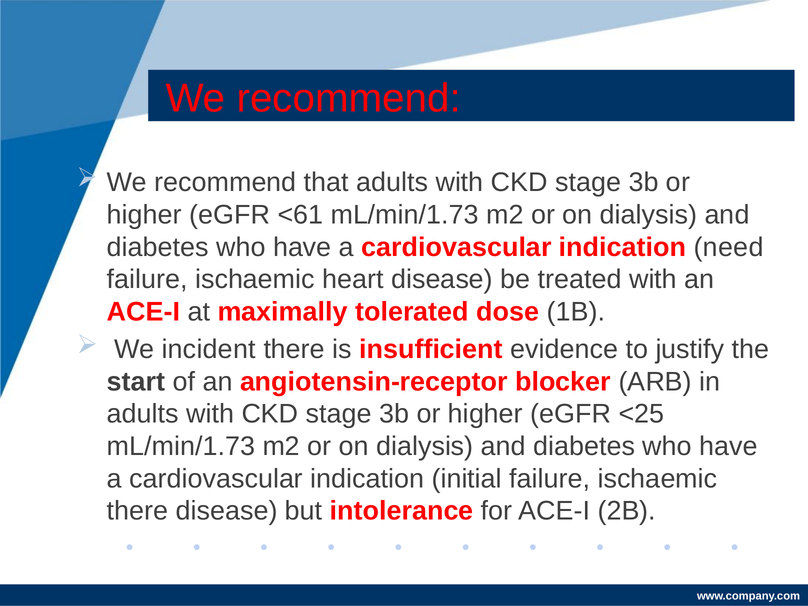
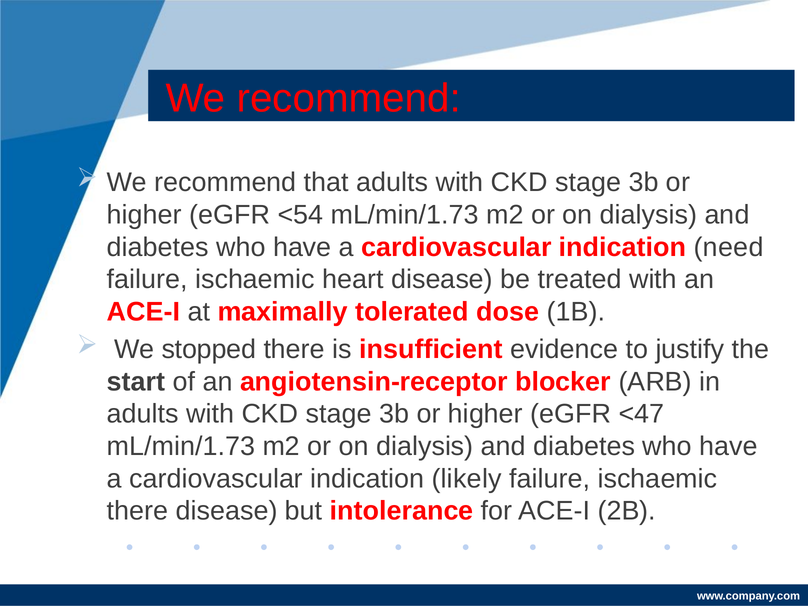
<61: <61 -> <54 (300, 215)
incident: incident -> stopped (209, 349)
<25: <25 -> <47 (641, 414)
initial: initial -> likely (467, 479)
